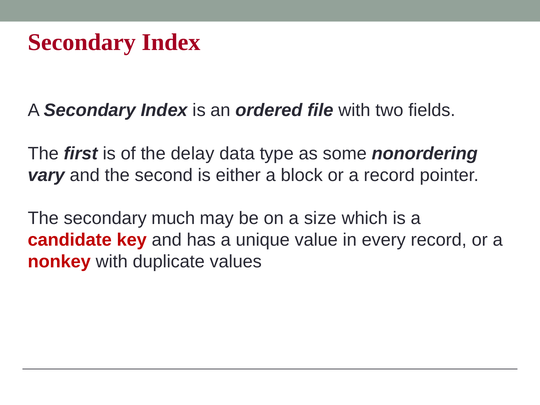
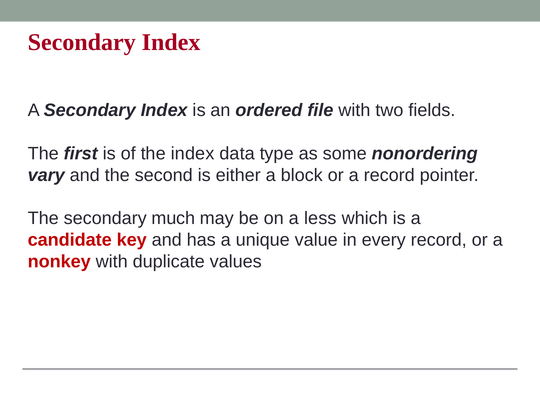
the delay: delay -> index (193, 154)
size: size -> less (320, 218)
